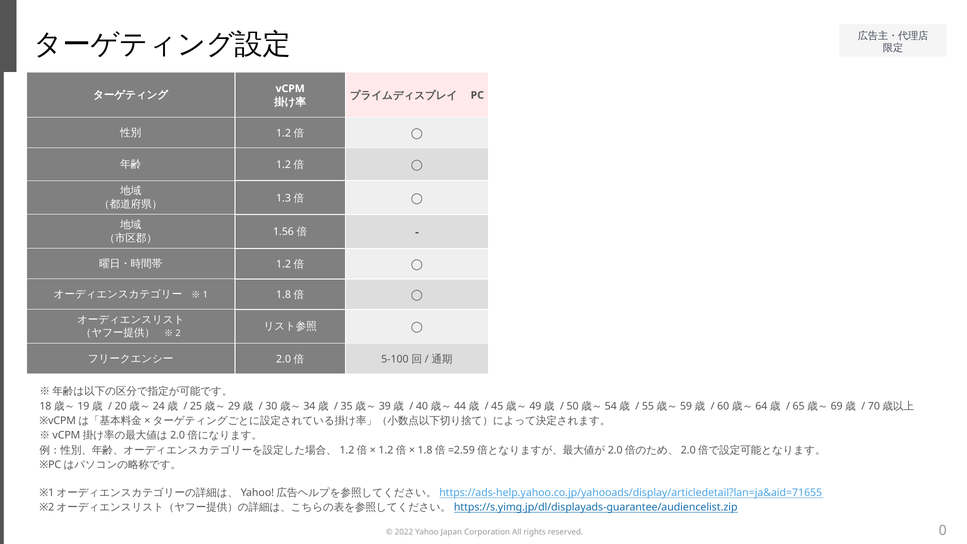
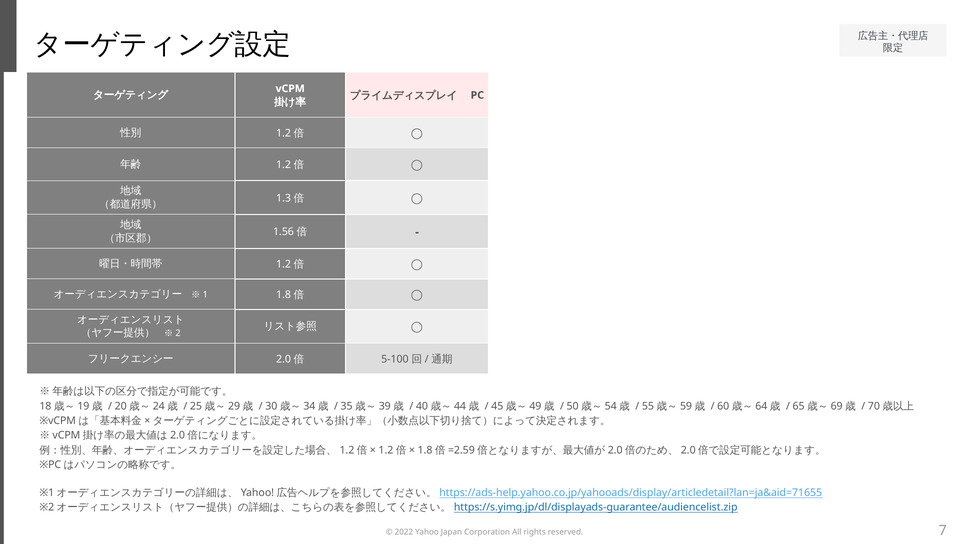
0: 0 -> 7 (943, 531)
